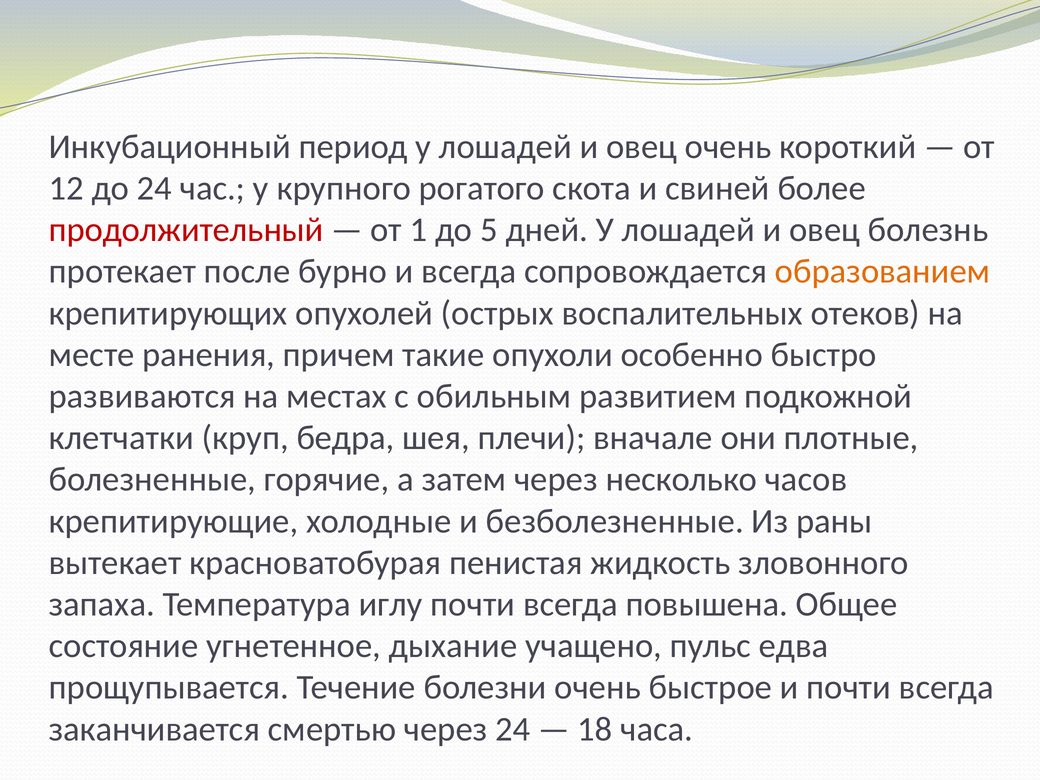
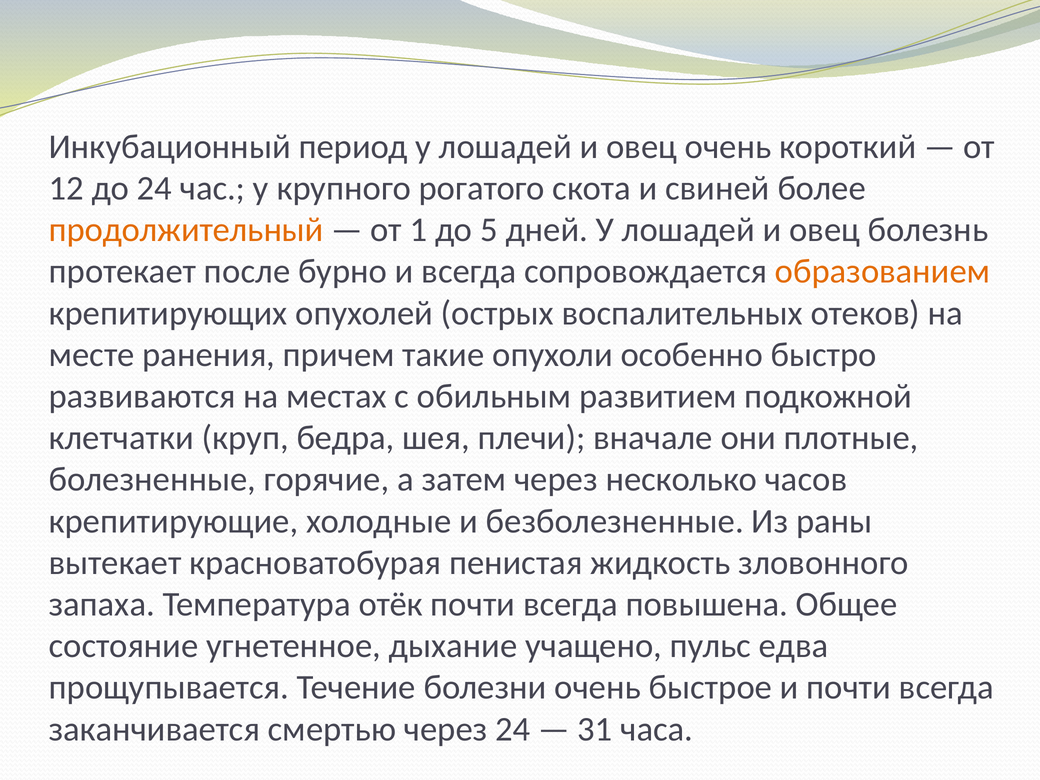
продолжительный colour: red -> orange (186, 230)
иглу: иглу -> отёк (391, 604)
18: 18 -> 31 (595, 729)
